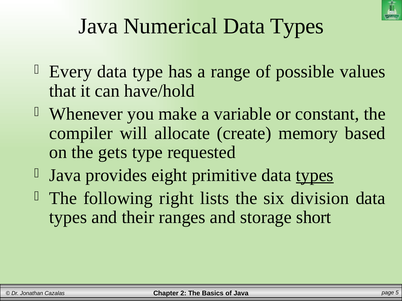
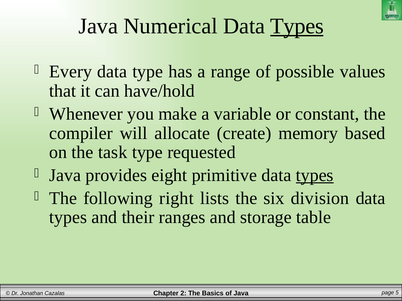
Types underline: none -> present (297, 26)
gets: gets -> task (113, 153)
short: short -> table (314, 218)
